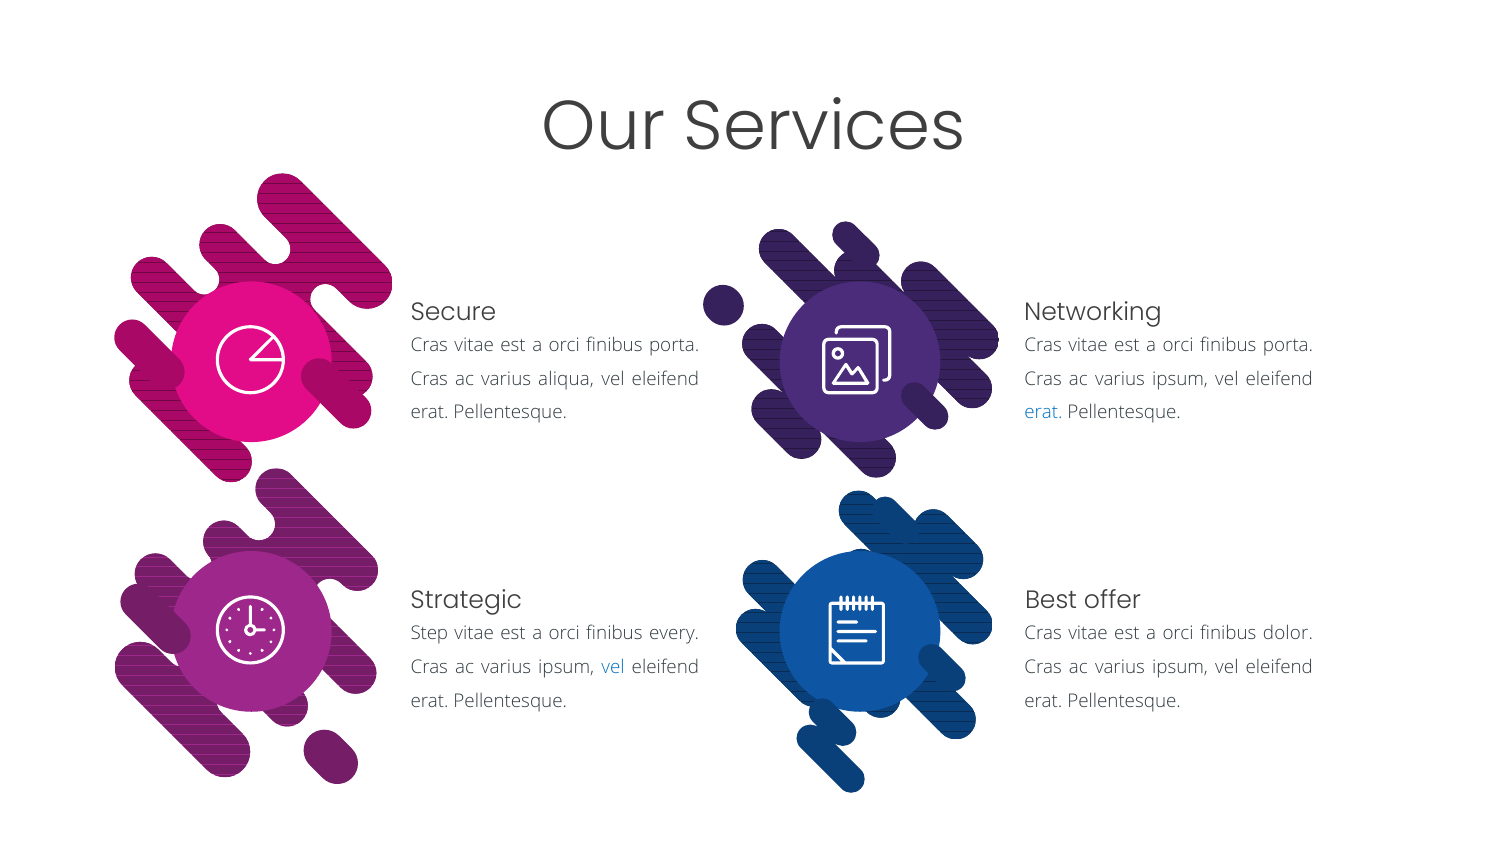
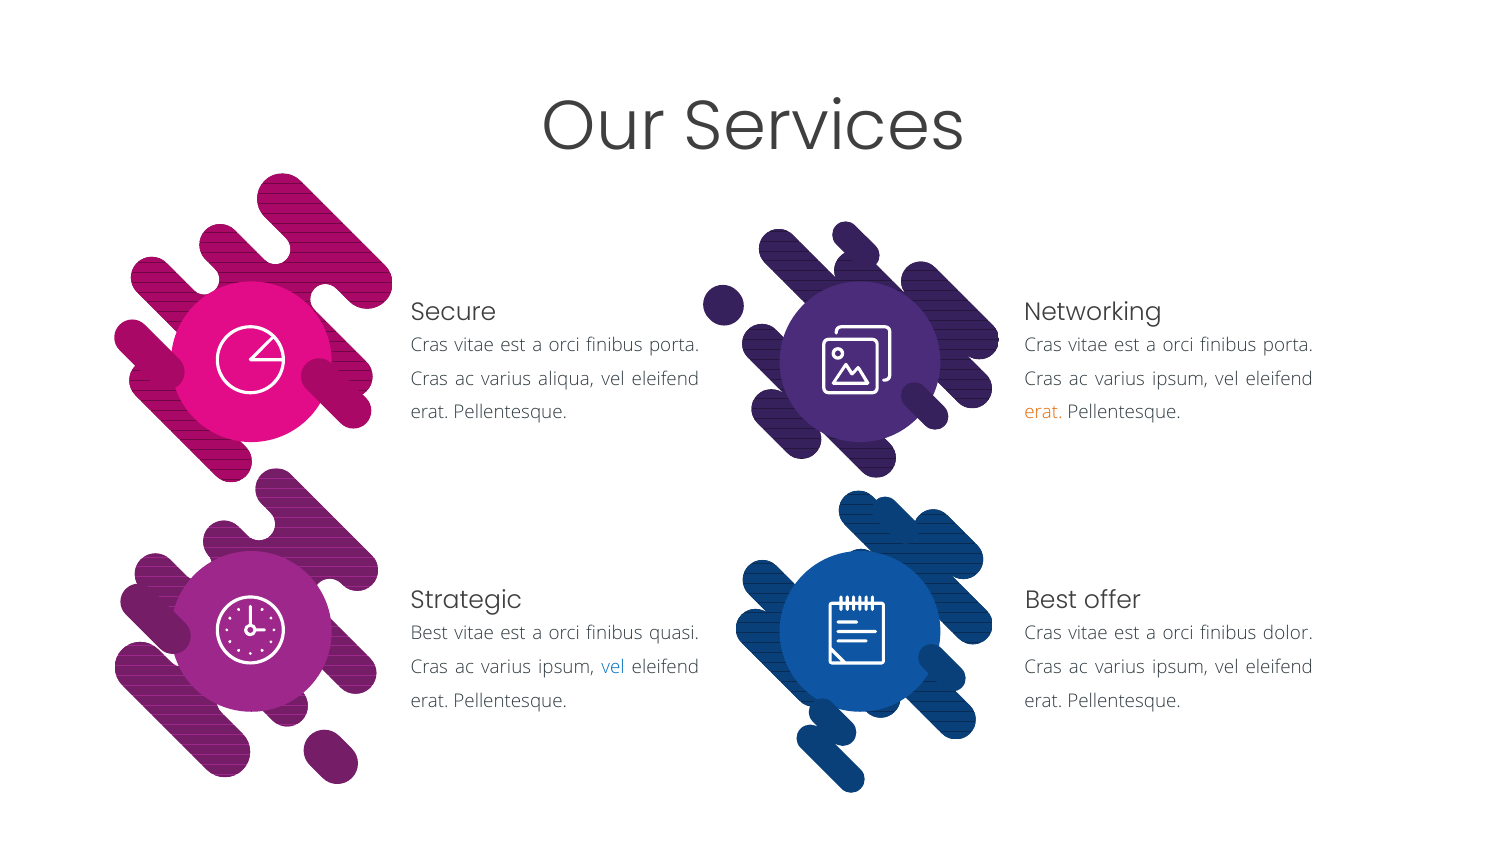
erat colour: blue -> orange (1044, 413)
Step: Step -> Best (429, 633)
every: every -> quasi (674, 633)
